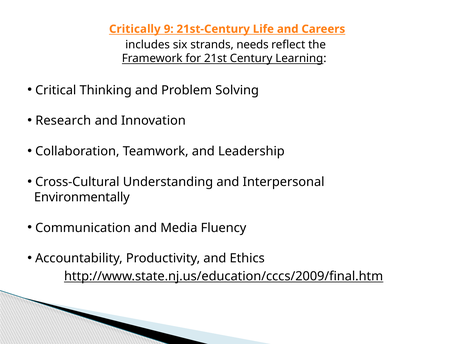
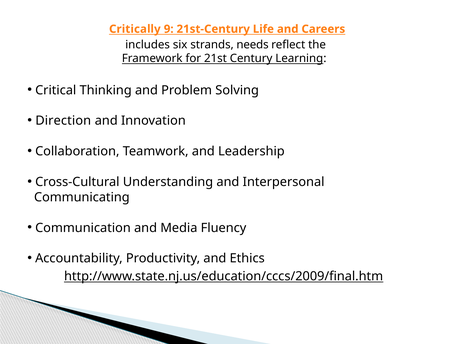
Research: Research -> Direction (63, 121)
Environmentally: Environmentally -> Communicating (82, 197)
